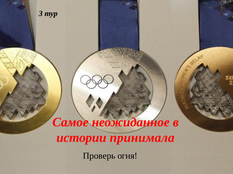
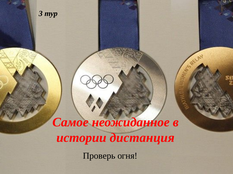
принимала: принимала -> дистанция (142, 138)
